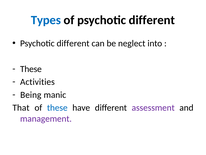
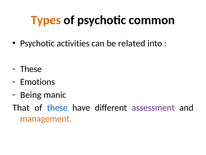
Types colour: blue -> orange (46, 20)
of psychotic different: different -> common (152, 20)
different: different -> activities (73, 43)
neglect: neglect -> related (132, 43)
Activities: Activities -> Emotions (37, 82)
management colour: purple -> orange (46, 118)
